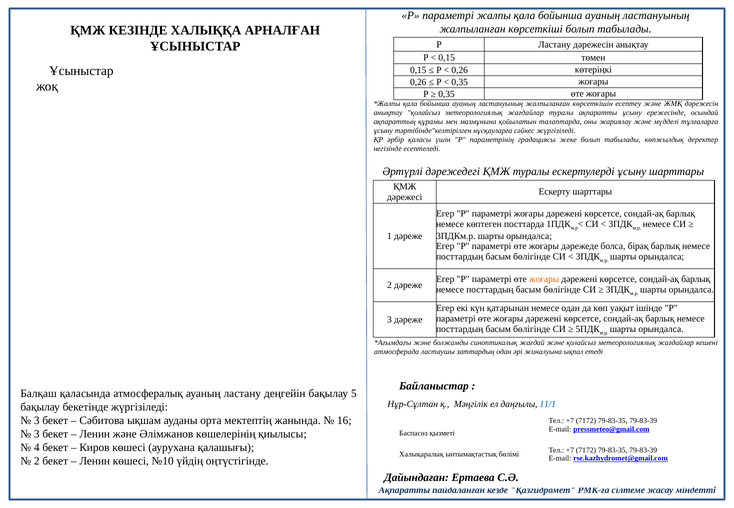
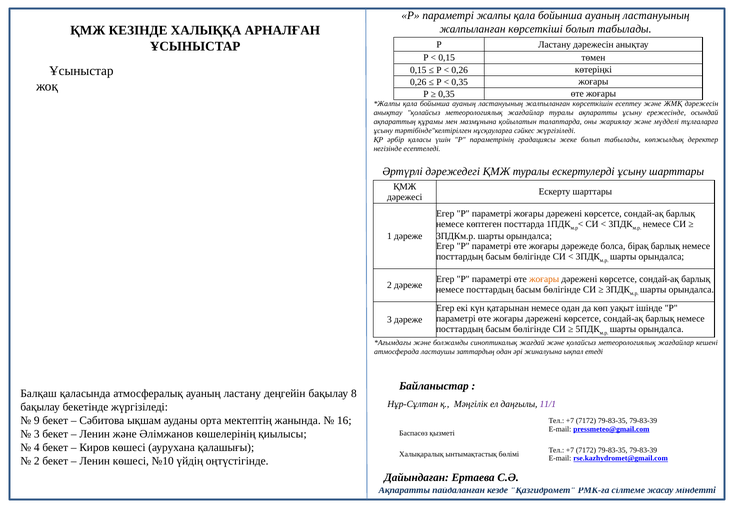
5: 5 -> 8 (354, 393)
11/1 colour: blue -> purple (548, 404)
3: 3 -> 9 (37, 421)
